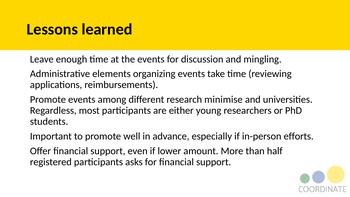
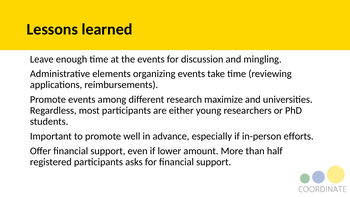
minimise: minimise -> maximize (224, 99)
